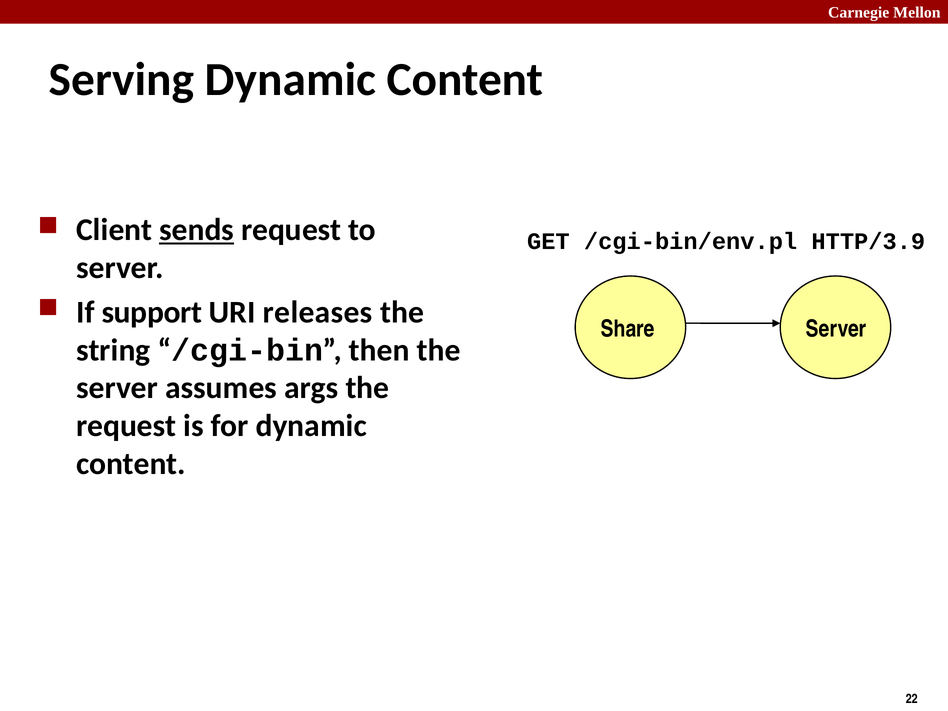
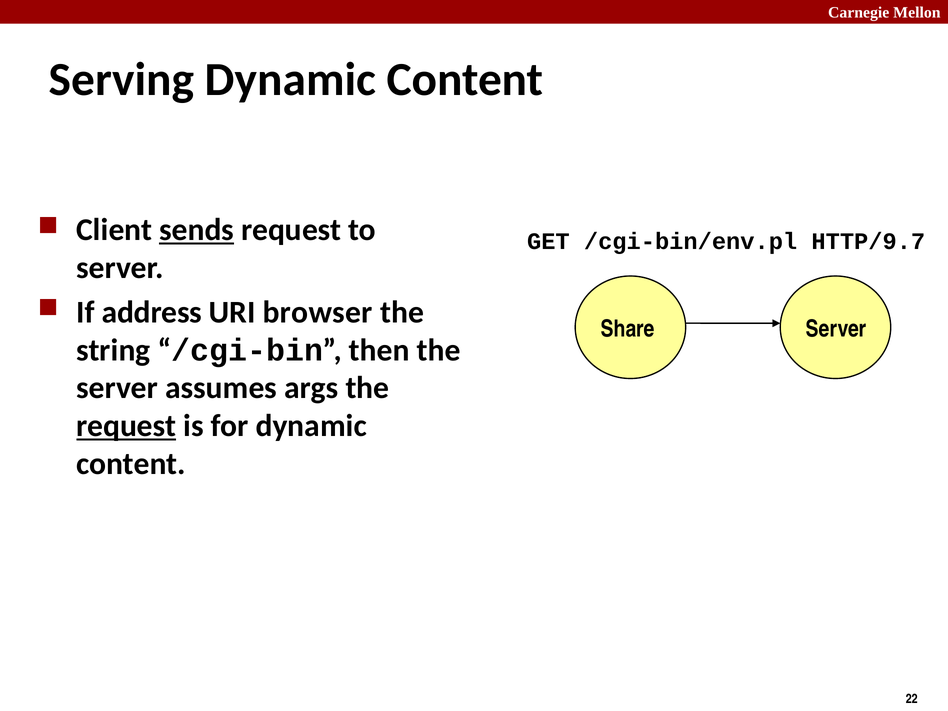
HTTP/3.9: HTTP/3.9 -> HTTP/9.7 (868, 242)
support: support -> address (152, 312)
releases: releases -> browser (318, 312)
request underline: none -> present (126, 426)
